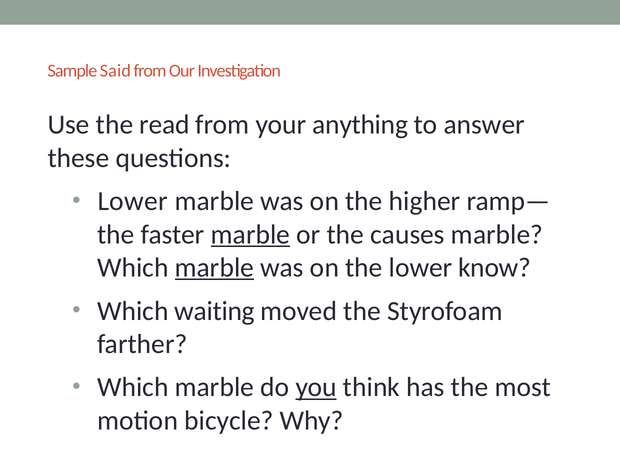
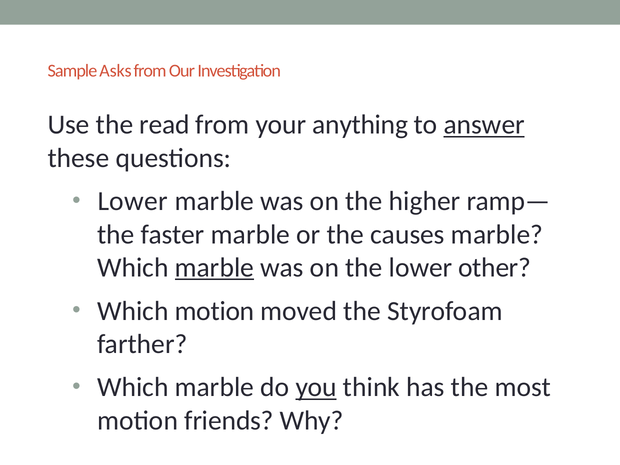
Said: Said -> Asks (116, 71)
answer underline: none -> present (484, 125)
marble underline: present -> none (250, 234)
know: know -> other (495, 268)
Which waiting: waiting -> motion (215, 311)
bicycle: bicycle -> friends (229, 420)
